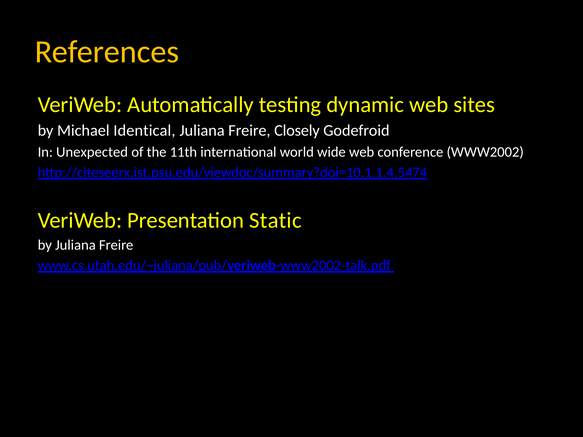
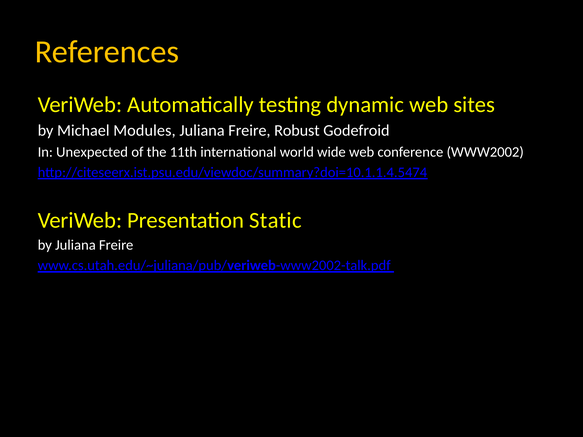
Identical: Identical -> Modules (144, 131)
Closely: Closely -> Robust (297, 131)
